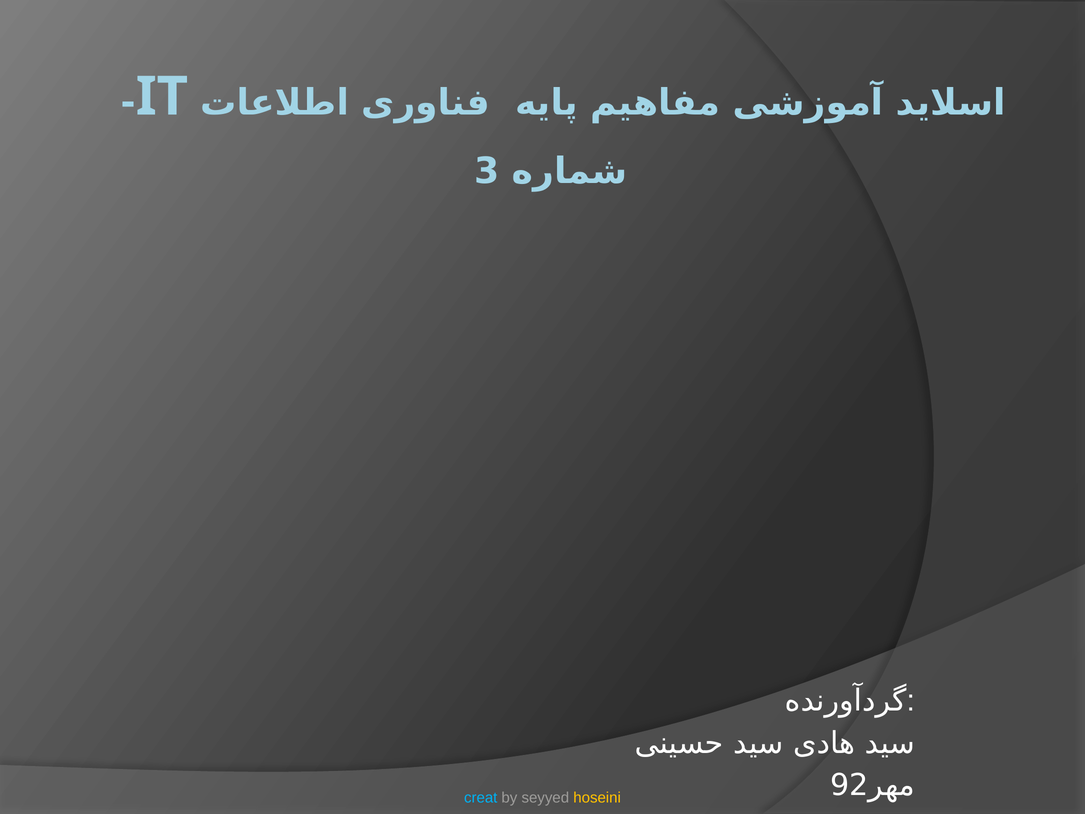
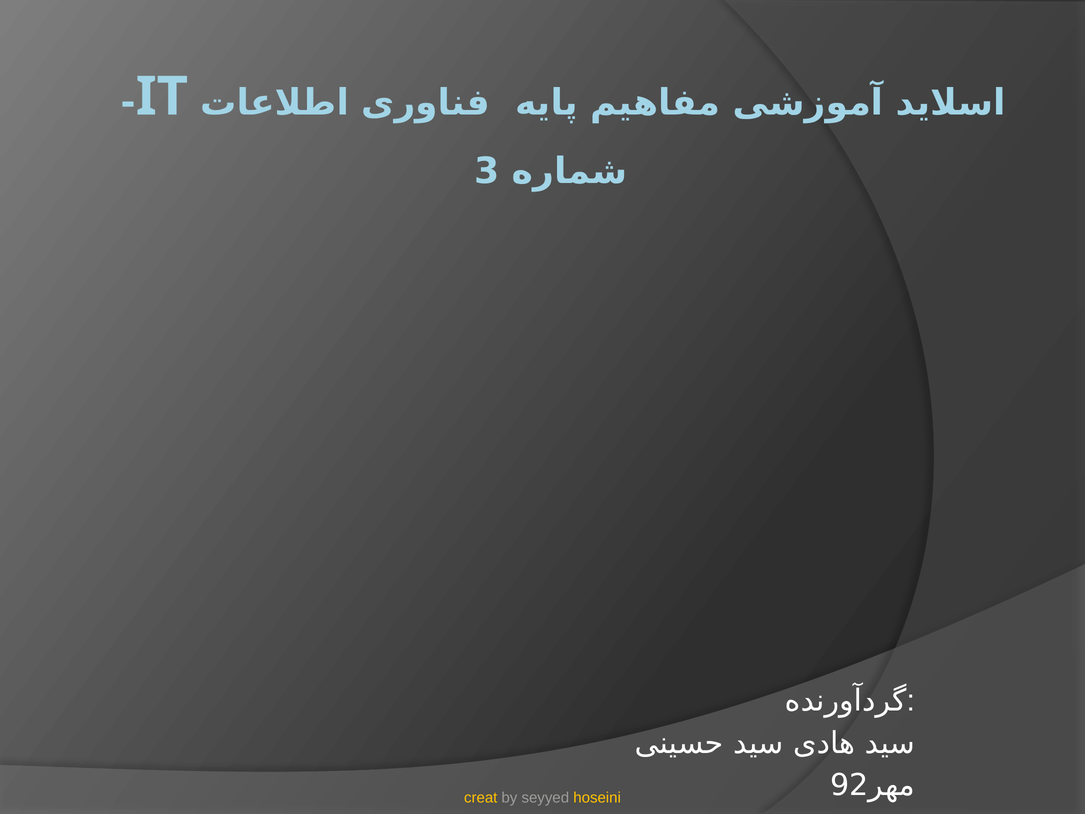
creat colour: light blue -> yellow (481, 797)
